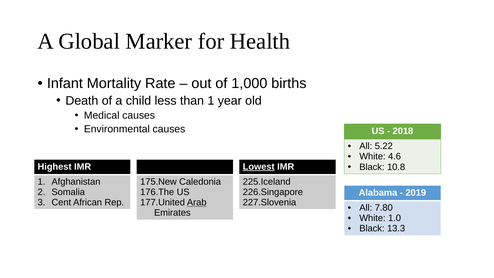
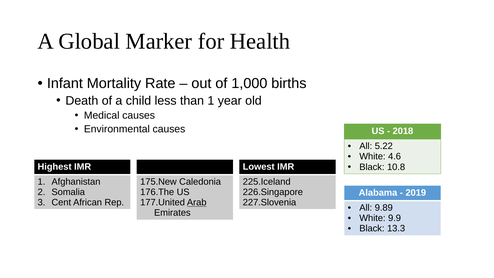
Lowest underline: present -> none (259, 167)
7.80: 7.80 -> 9.89 (384, 208)
1.0: 1.0 -> 9.9 (395, 218)
